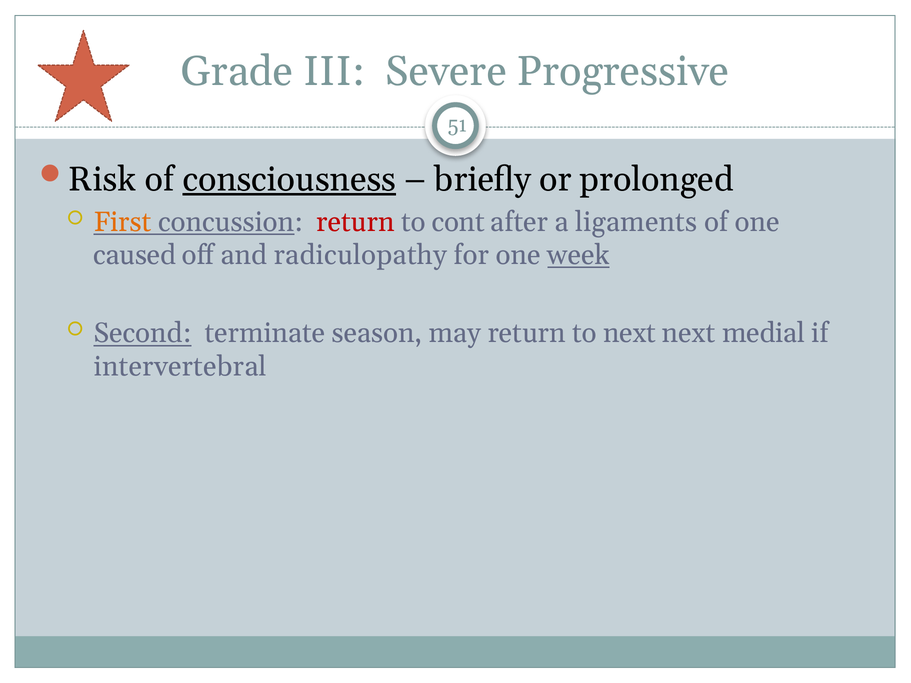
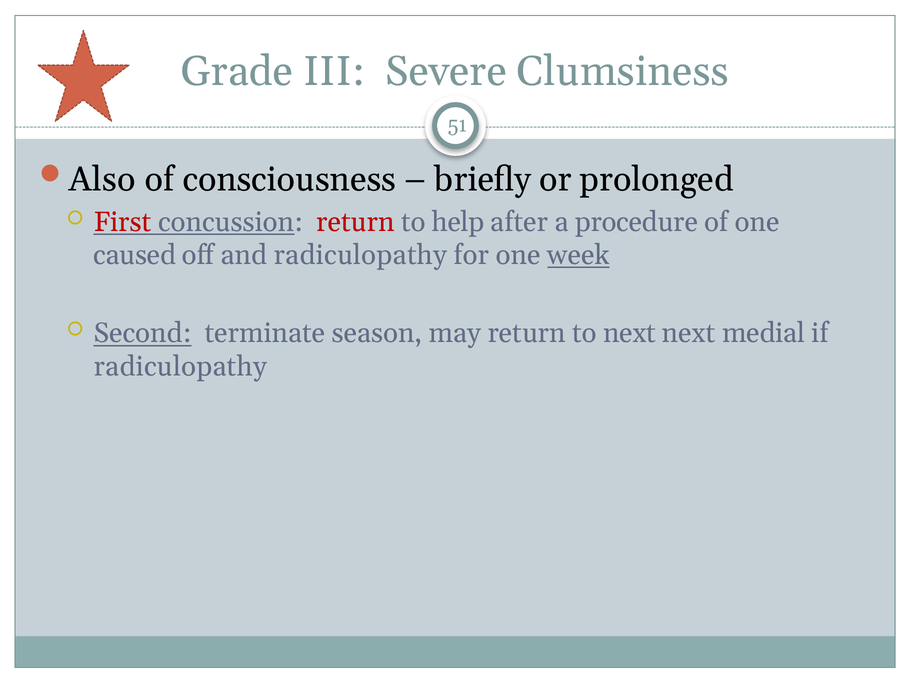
Progressive: Progressive -> Clumsiness (623, 72)
Risk: Risk -> Also (102, 180)
consciousness underline: present -> none (289, 180)
First colour: orange -> red (123, 222)
cont: cont -> help (458, 222)
ligaments: ligaments -> procedure (636, 222)
intervertebral: intervertebral -> radiculopathy (180, 367)
